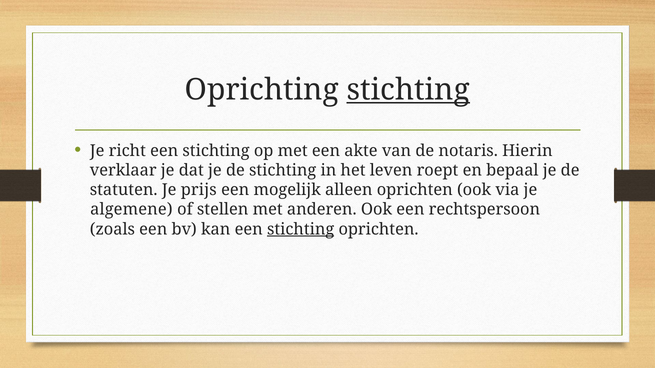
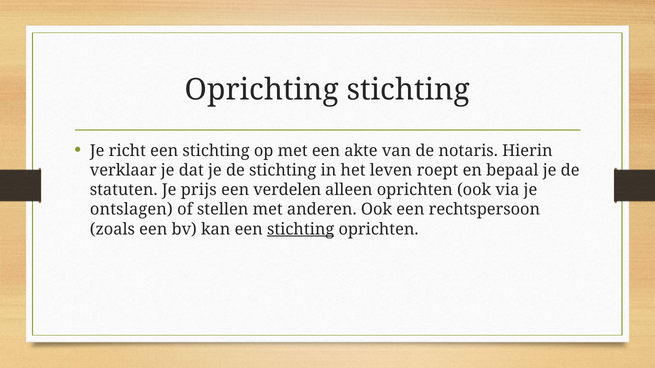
stichting underline: present -> none (408, 90)
mogelijk: mogelijk -> verdelen (287, 190)
algemene: algemene -> ontslagen (131, 210)
